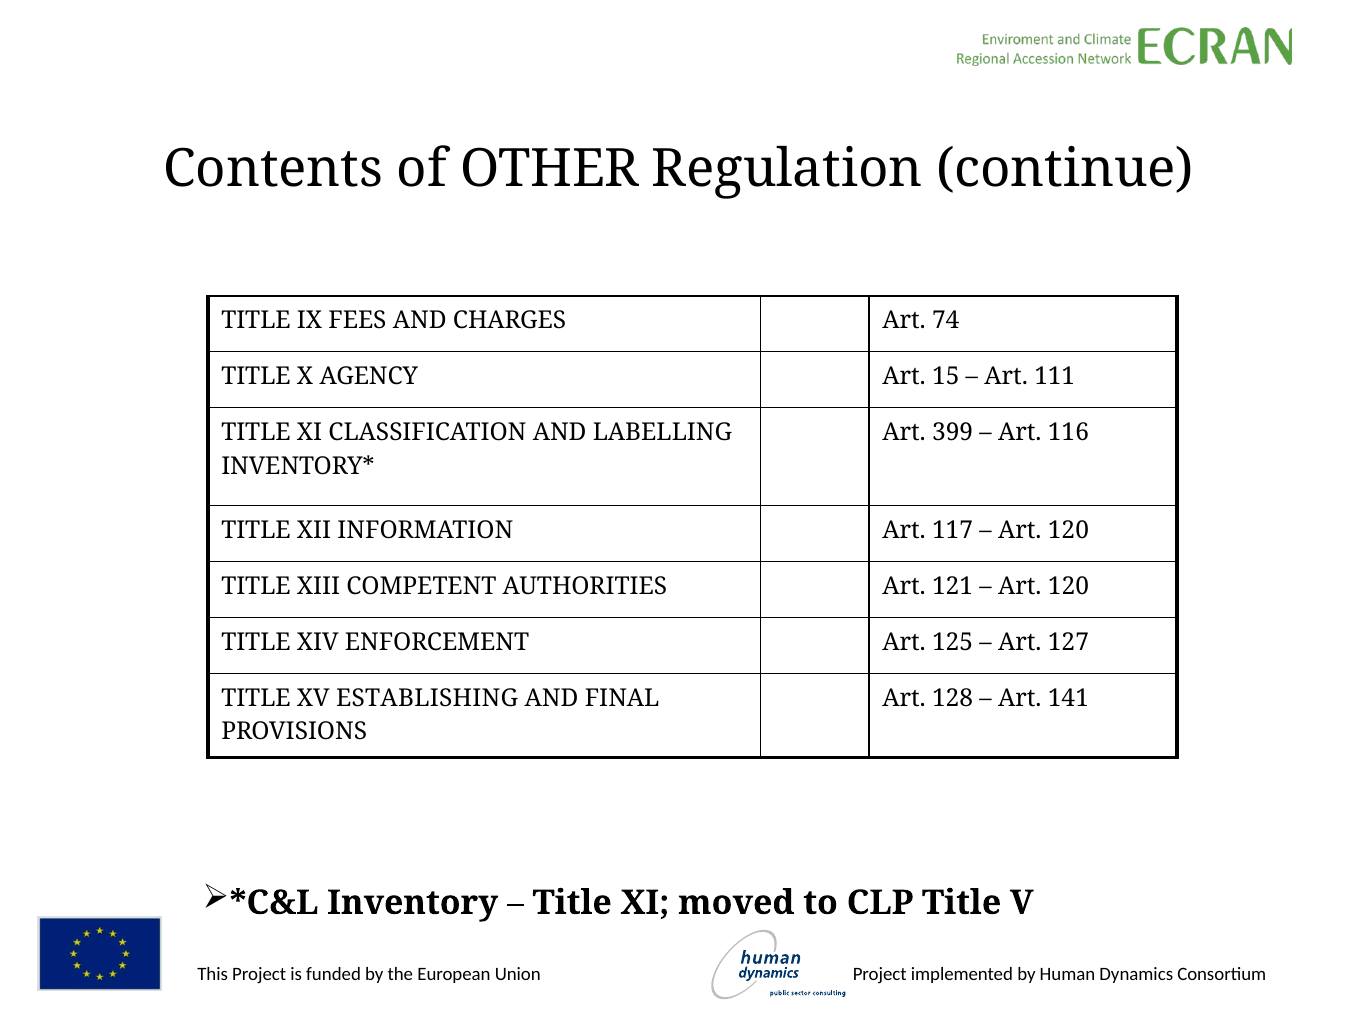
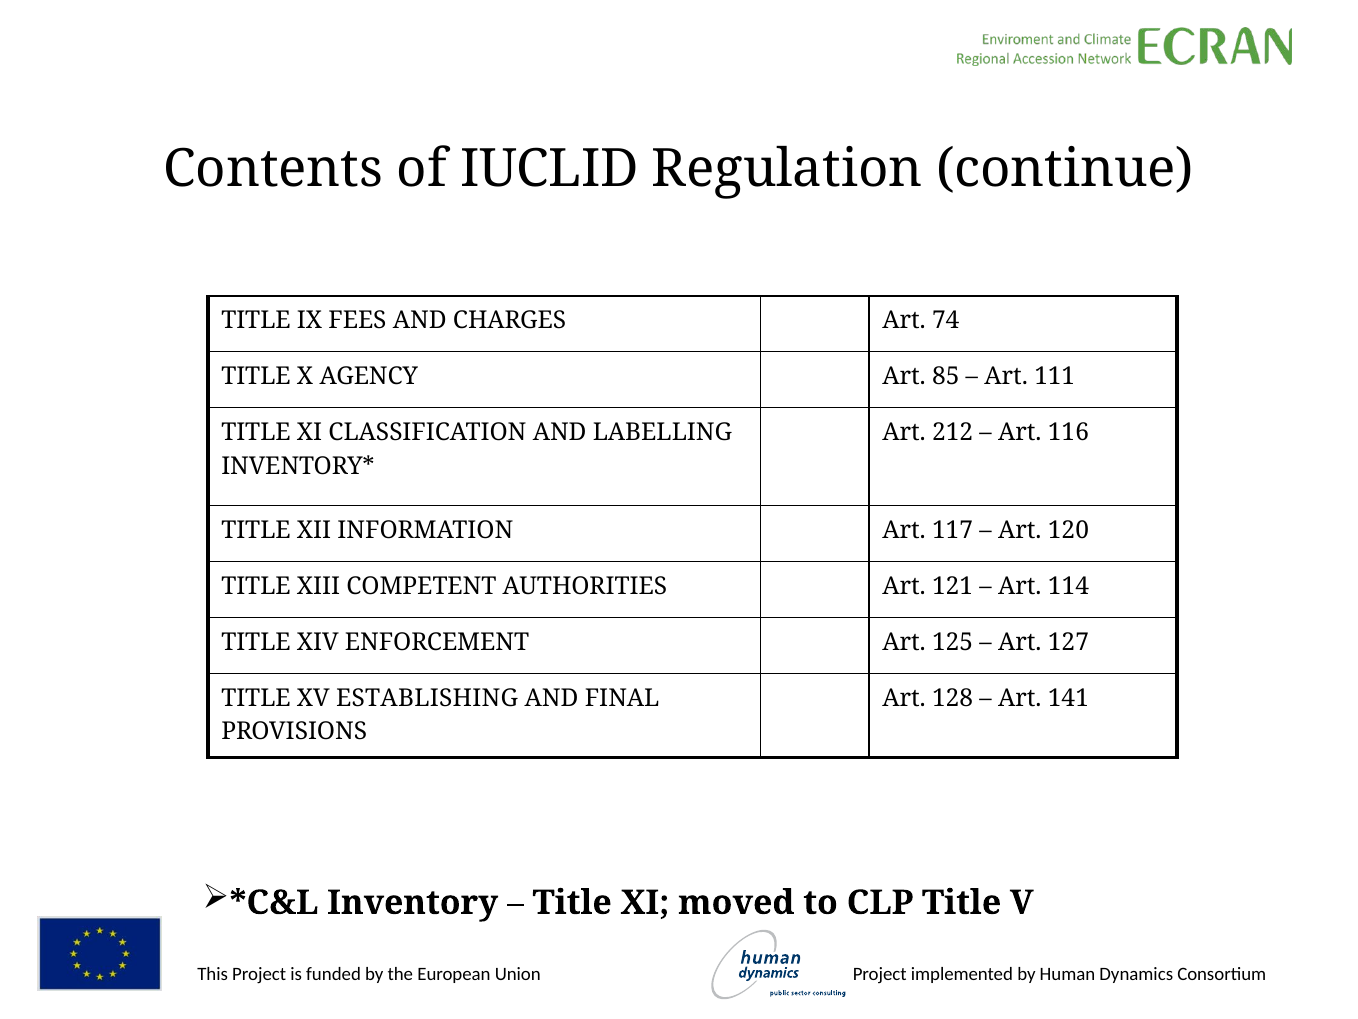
OTHER: OTHER -> IUCLID (550, 169)
15: 15 -> 85 (946, 376)
399: 399 -> 212 (953, 432)
120: 120 -> 114 (1068, 586)
